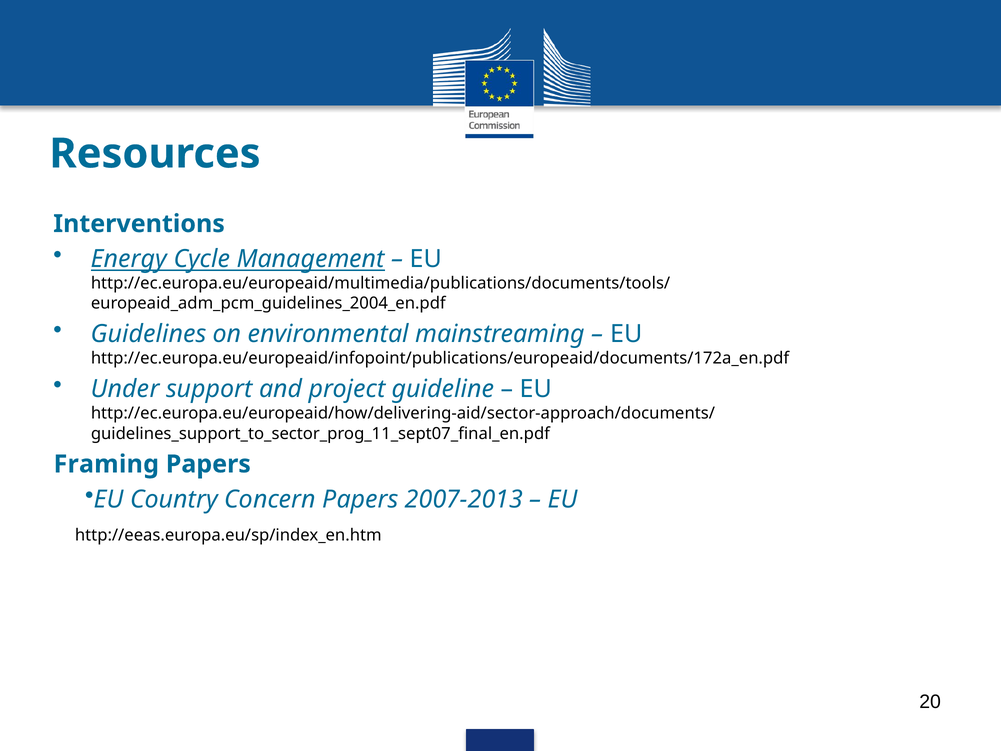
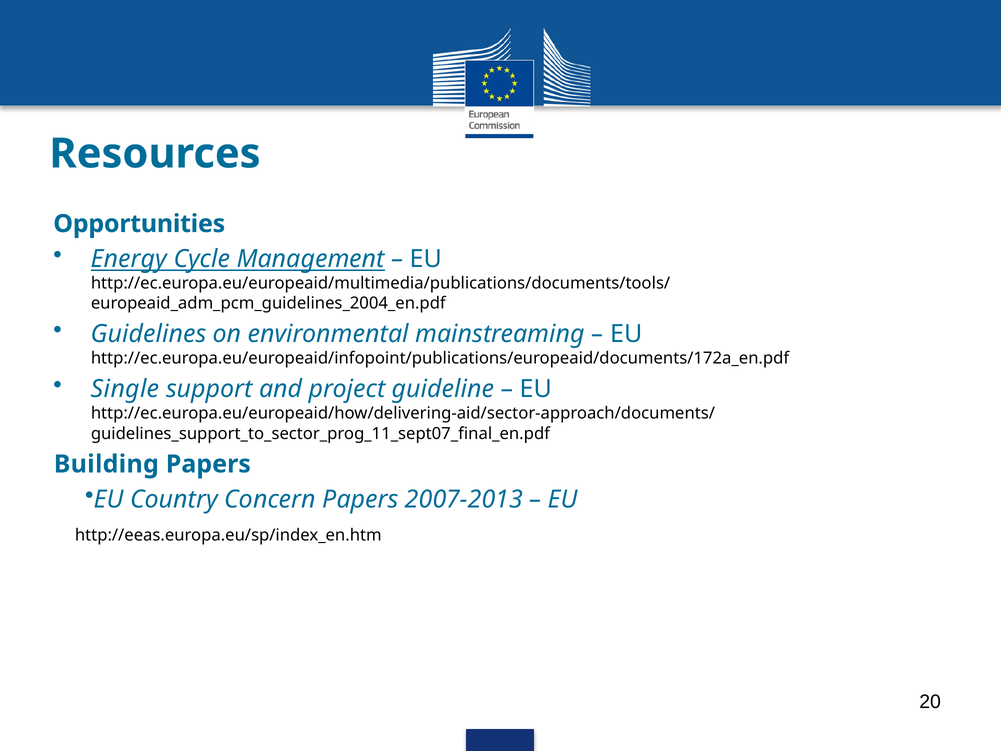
Interventions: Interventions -> Opportunities (139, 224)
Under: Under -> Single (125, 389)
Framing: Framing -> Building (106, 464)
